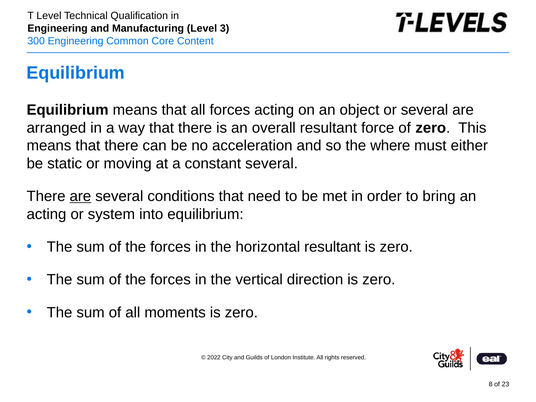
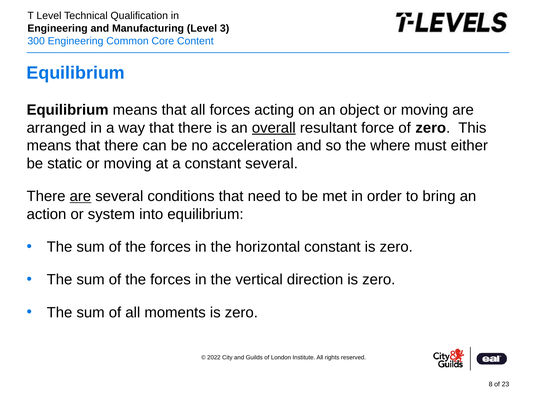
object or several: several -> moving (425, 110)
overall underline: none -> present (274, 128)
acting: acting -> action (46, 214)
horizontal resultant: resultant -> constant (332, 247)
